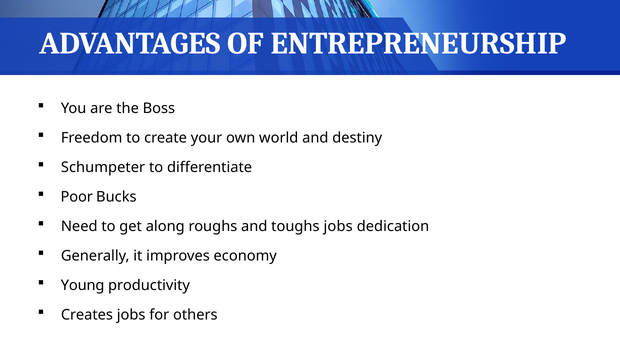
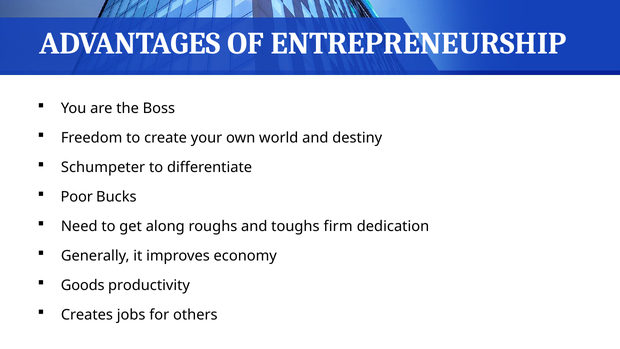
toughs jobs: jobs -> firm (338, 226)
Young: Young -> Goods (83, 285)
